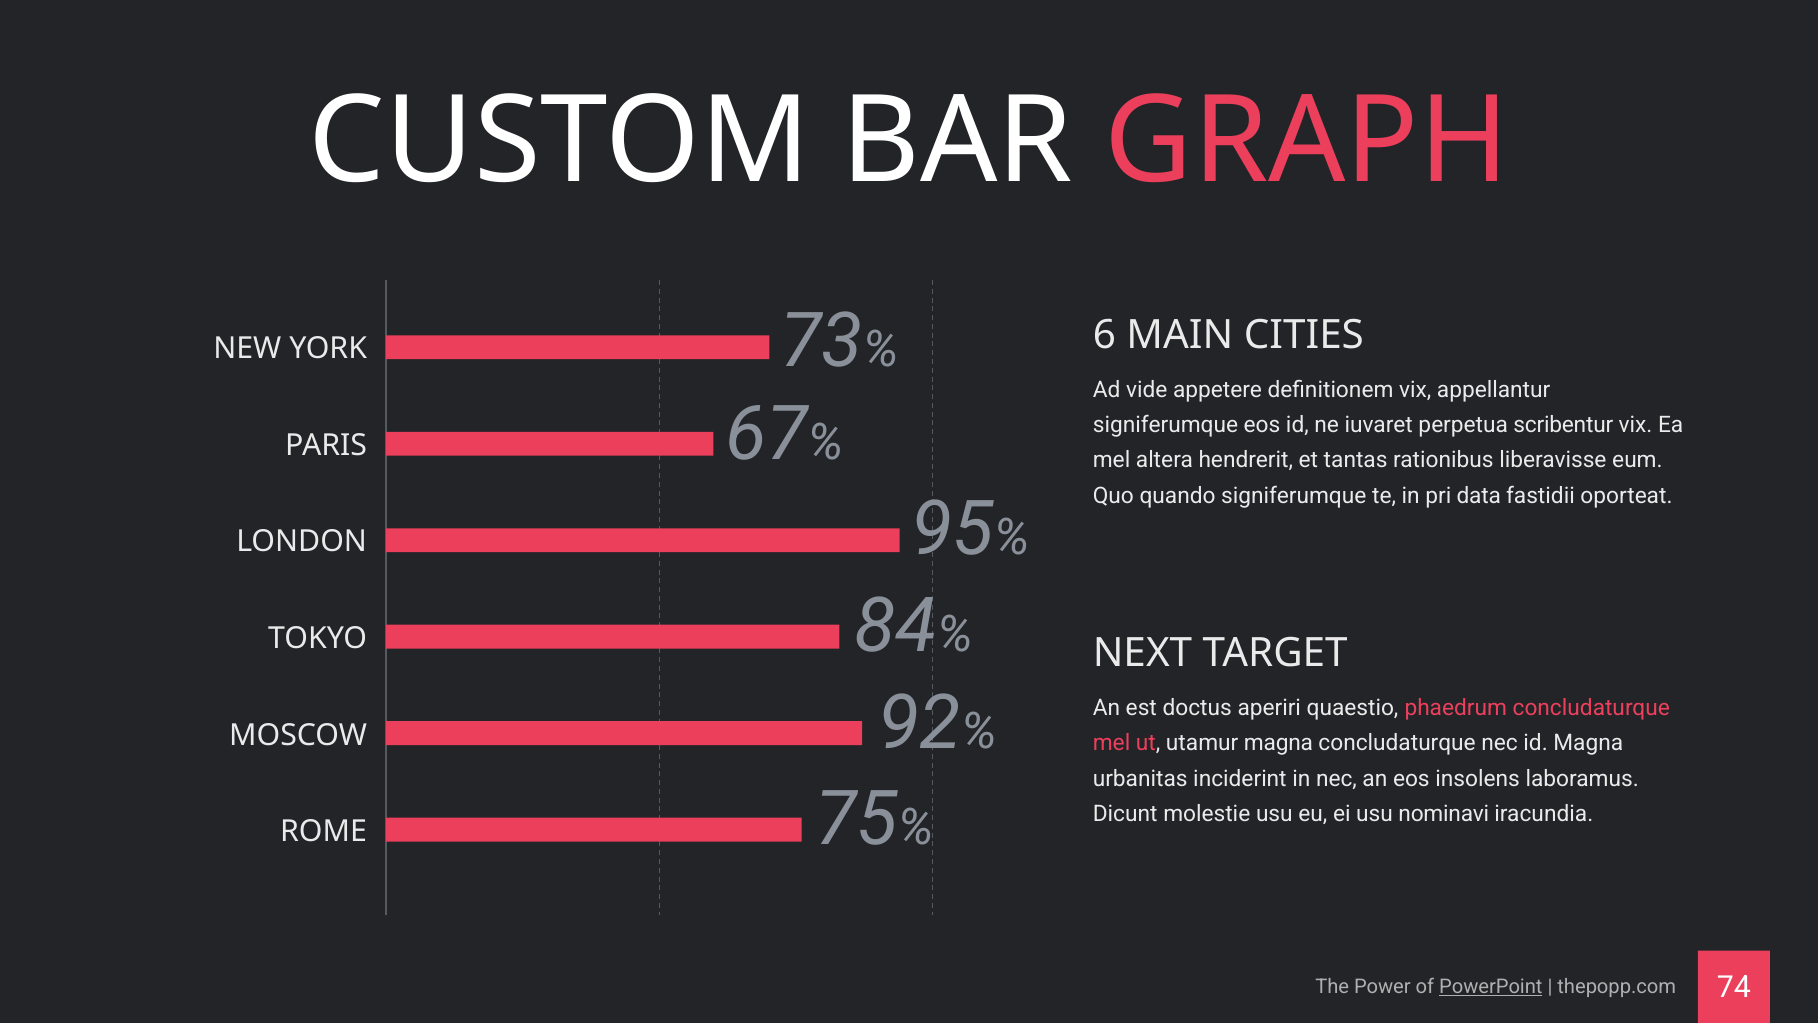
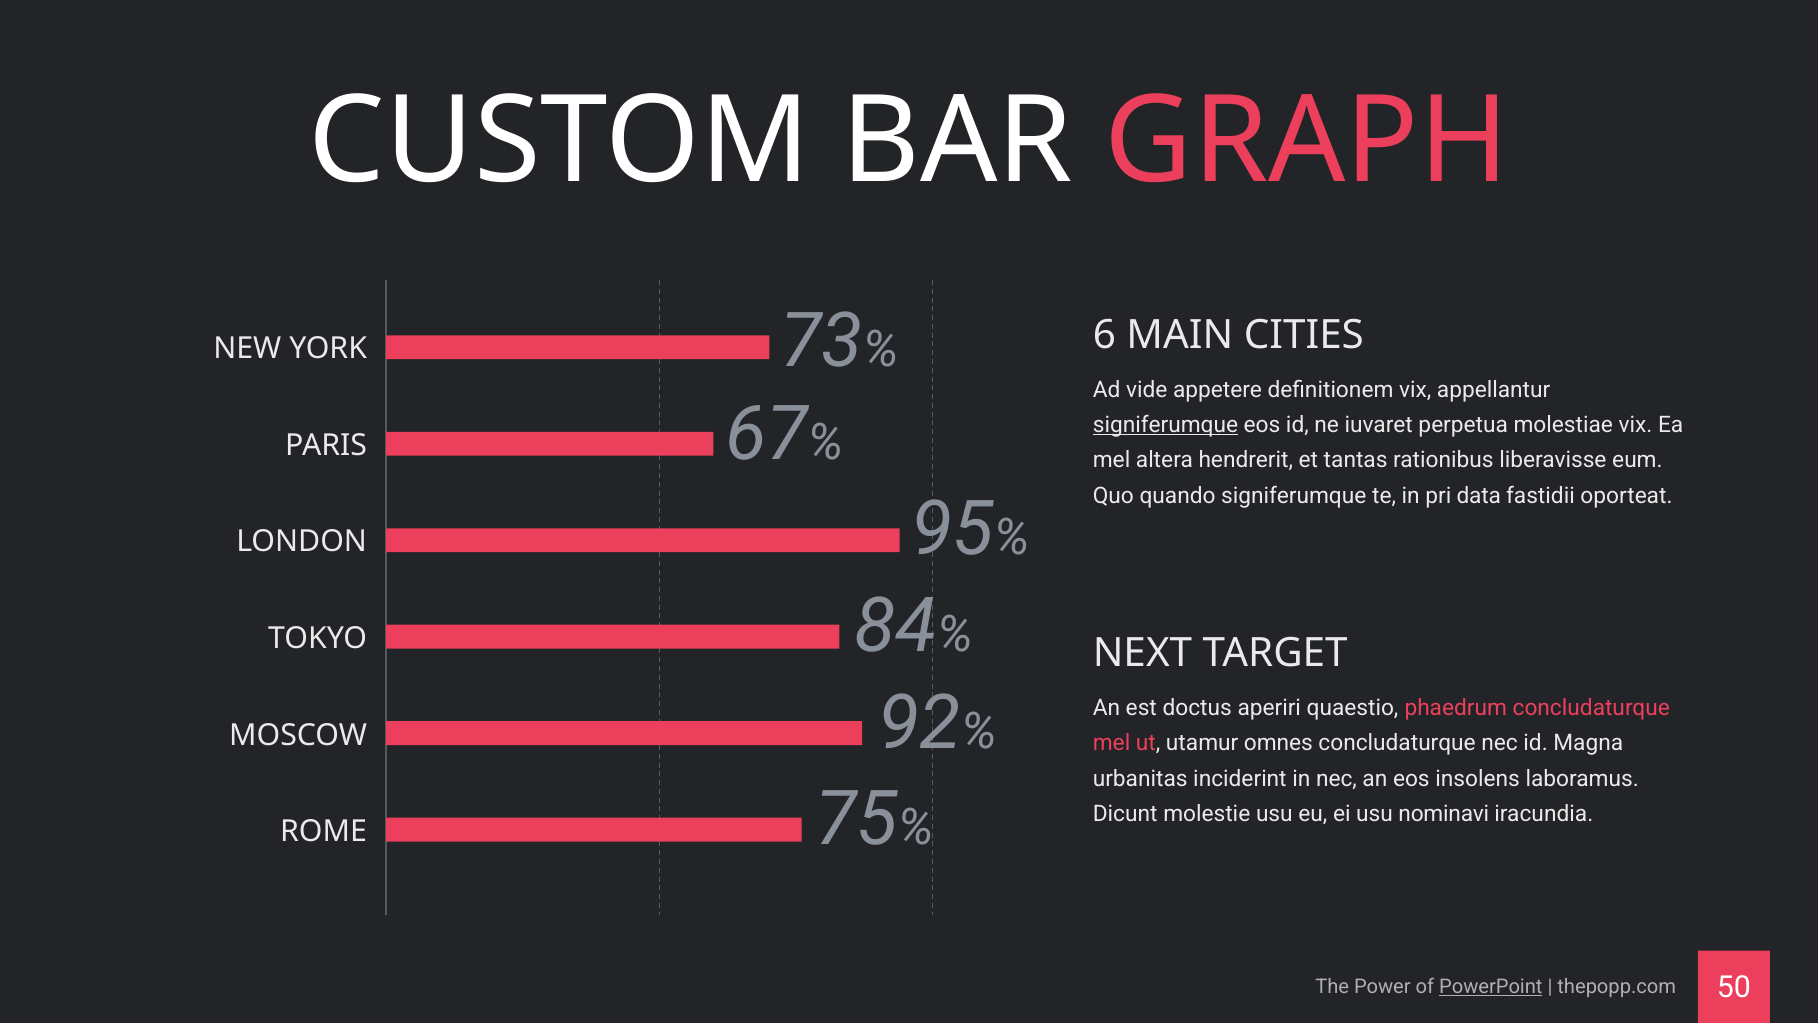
signiferumque underline: none -> present (1165, 425)
scribentur: scribentur -> molestiae (1563, 425)
utamur magna: magna -> omnes (1278, 743)
74: 74 -> 50 (1734, 987)
